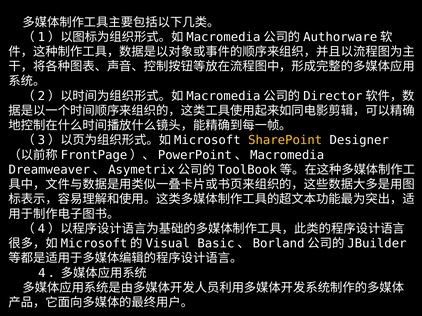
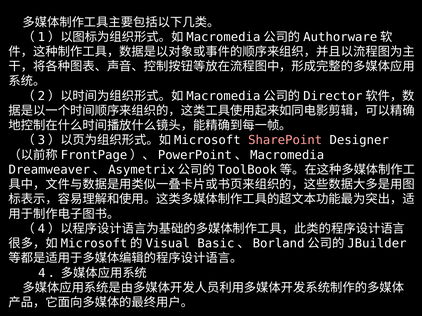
SharePoint colour: yellow -> pink (285, 140)
